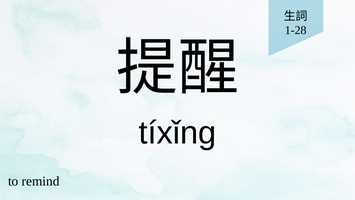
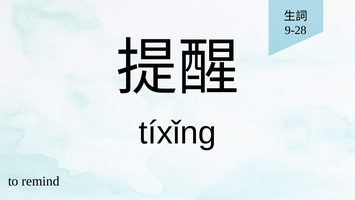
1-28: 1-28 -> 9-28 (296, 30)
